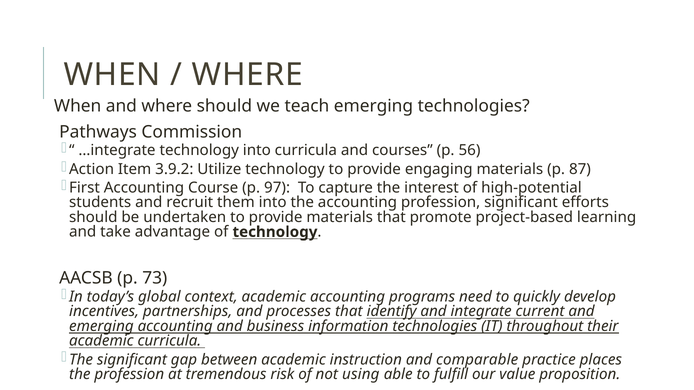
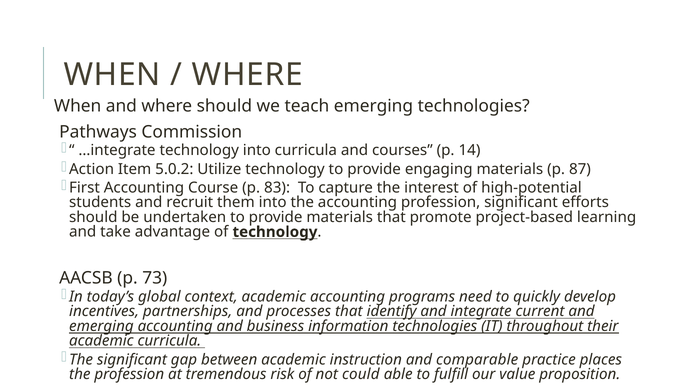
56: 56 -> 14 (469, 151)
3.9.2: 3.9.2 -> 5.0.2 (174, 169)
97: 97 -> 83 (277, 188)
using: using -> could (361, 375)
